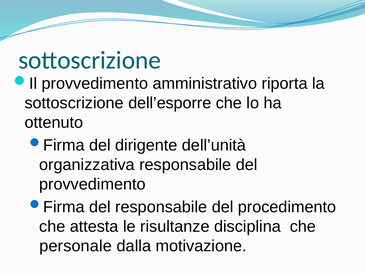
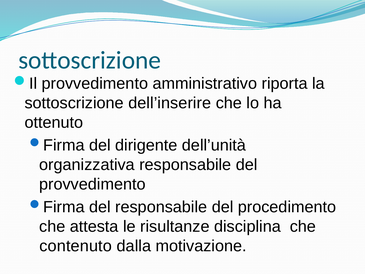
dell’esporre: dell’esporre -> dell’inserire (170, 103)
personale: personale -> contenuto (76, 246)
